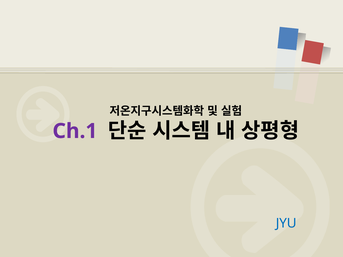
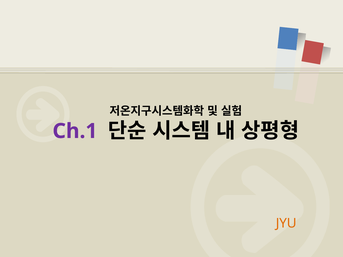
JYU colour: blue -> orange (286, 223)
